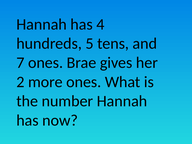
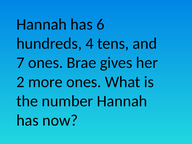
4: 4 -> 6 (100, 24)
5: 5 -> 4 (90, 44)
